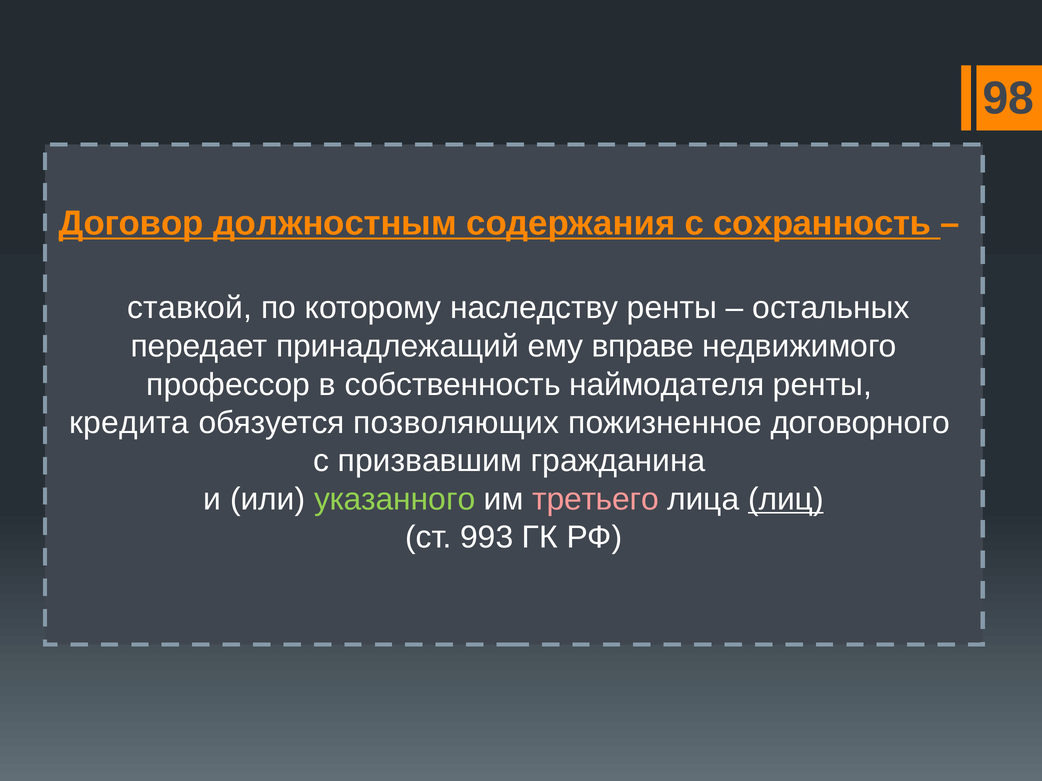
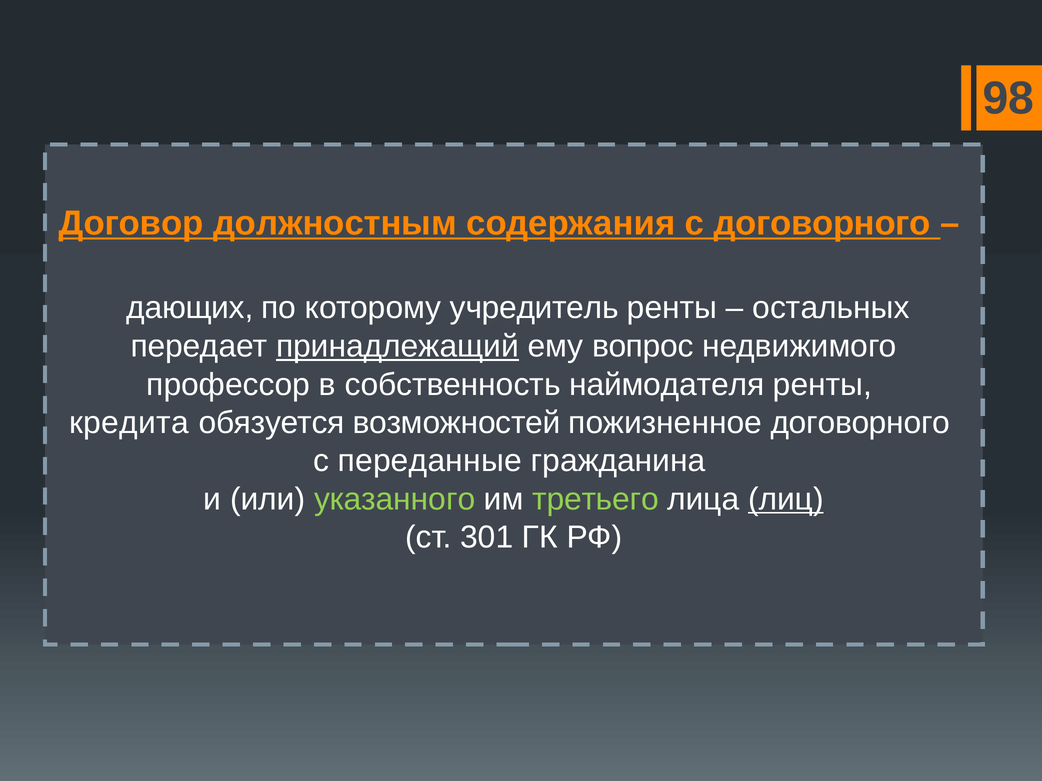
с сохранность: сохранность -> договорного (822, 224)
ставкой: ставкой -> дающих (190, 308)
наследству: наследству -> учредитель (534, 308)
принадлежащий underline: none -> present (397, 347)
вправе: вправе -> вопрос (643, 347)
позволяющих: позволяющих -> возможностей (457, 423)
призвавшим: призвавшим -> переданные (430, 461)
третьего colour: pink -> light green (596, 499)
993: 993 -> 301 (487, 538)
